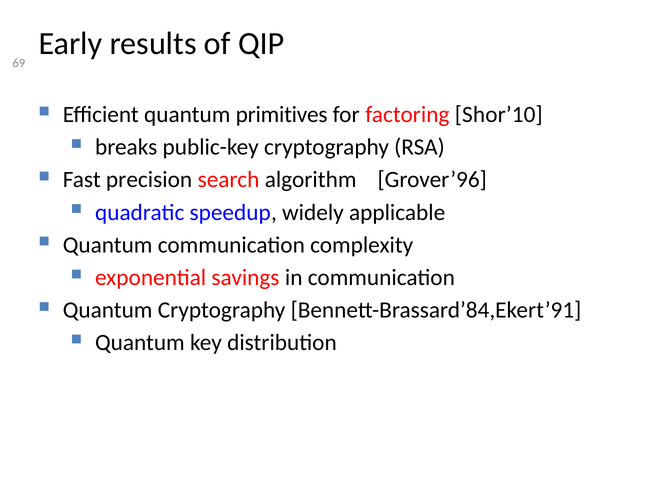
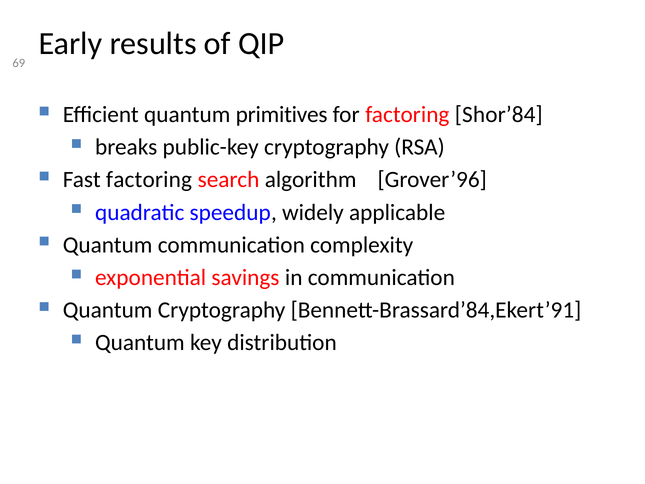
Shor’10: Shor’10 -> Shor’84 (499, 115)
Fast precision: precision -> factoring (149, 180)
